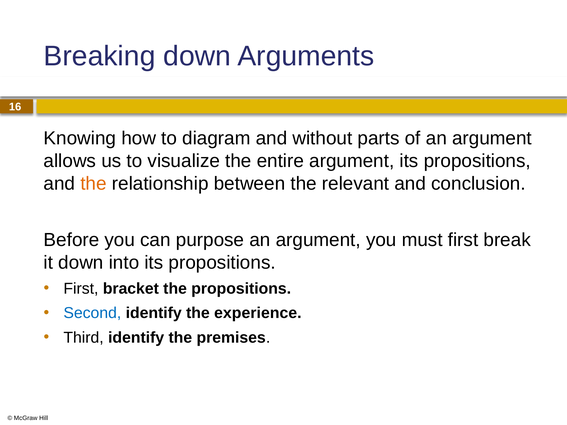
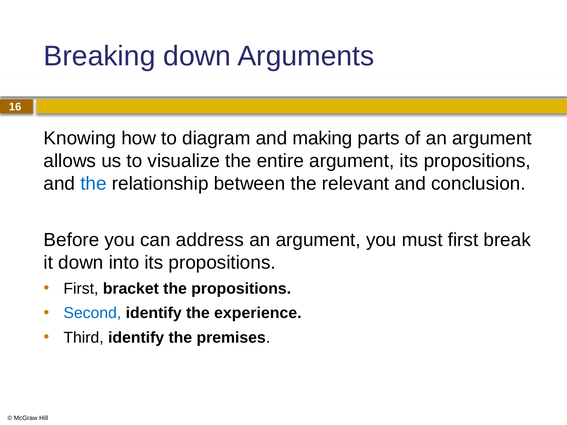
without: without -> making (322, 138)
the colour: orange -> blue (94, 184)
purpose: purpose -> address (210, 240)
